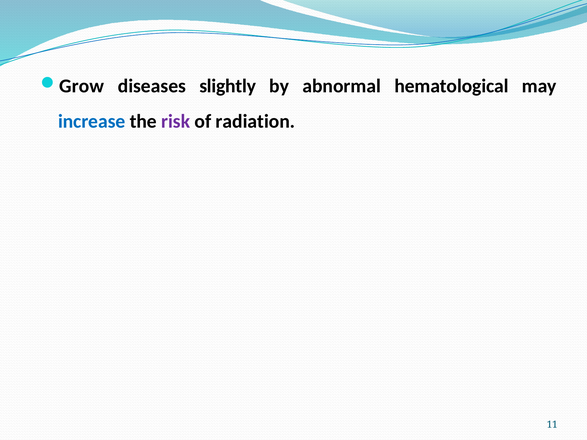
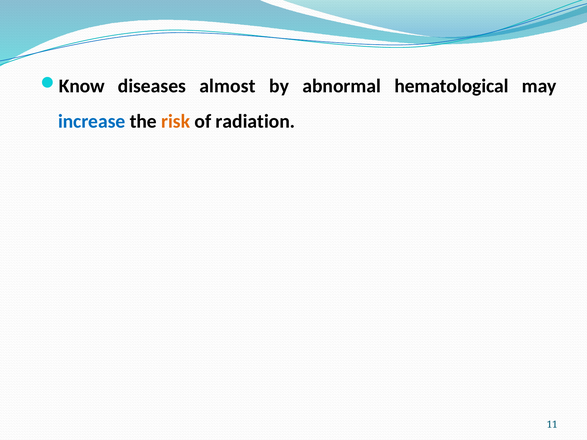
Grow: Grow -> Know (82, 86)
slightly: slightly -> almost (228, 86)
risk colour: purple -> orange (176, 121)
